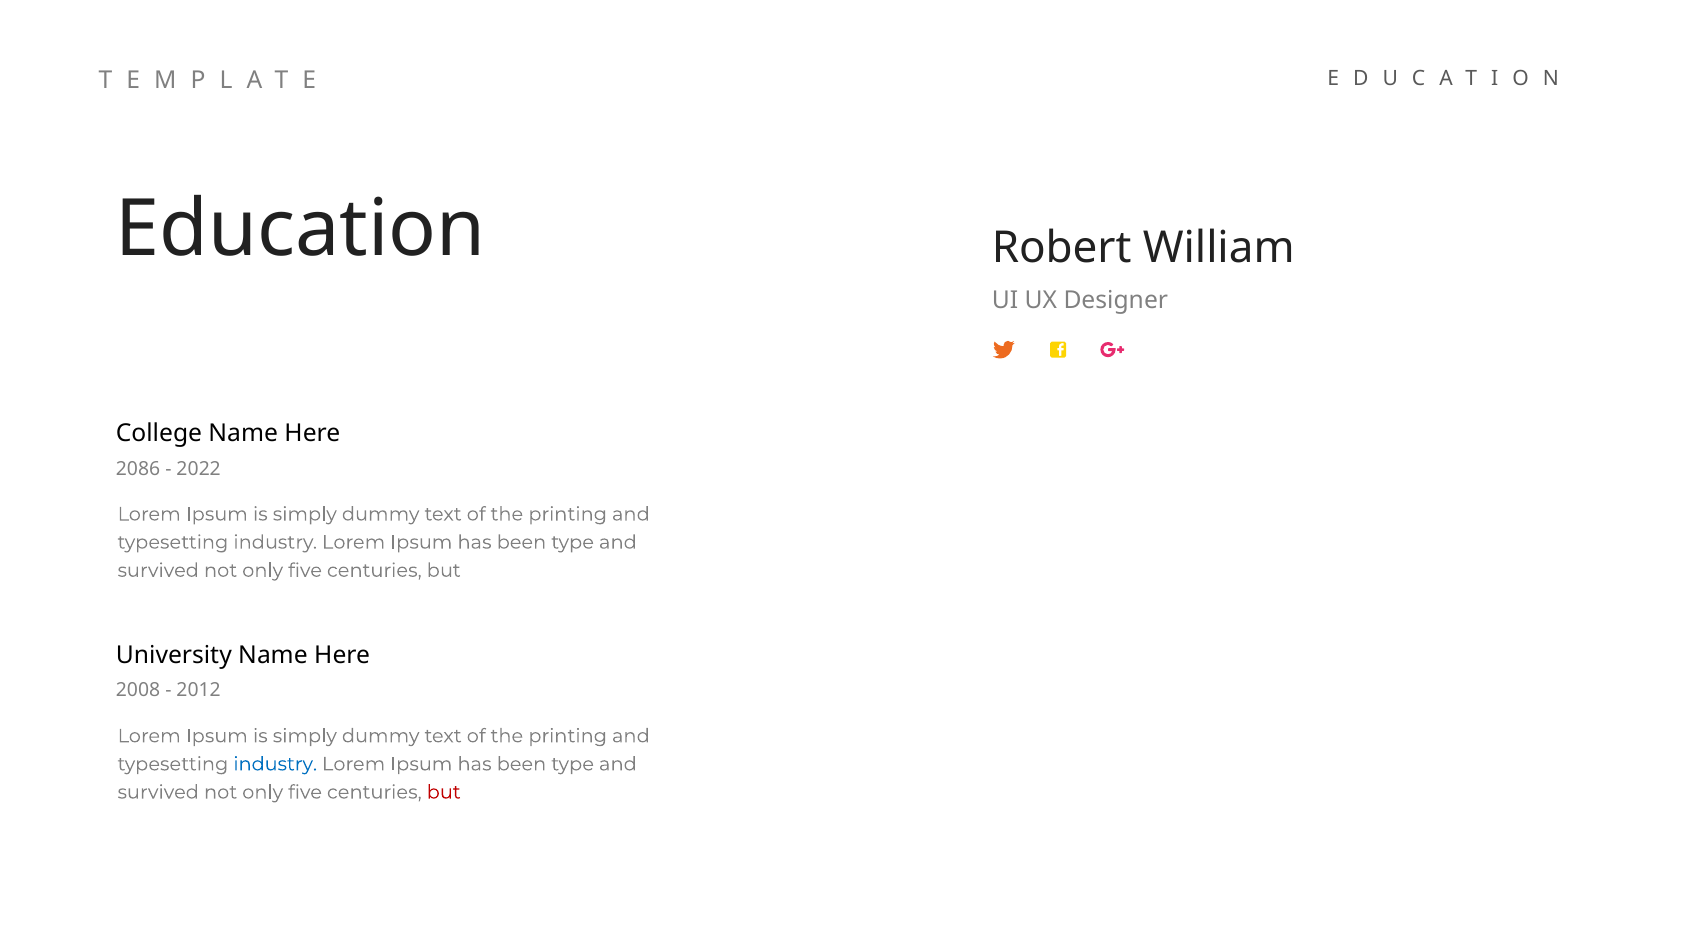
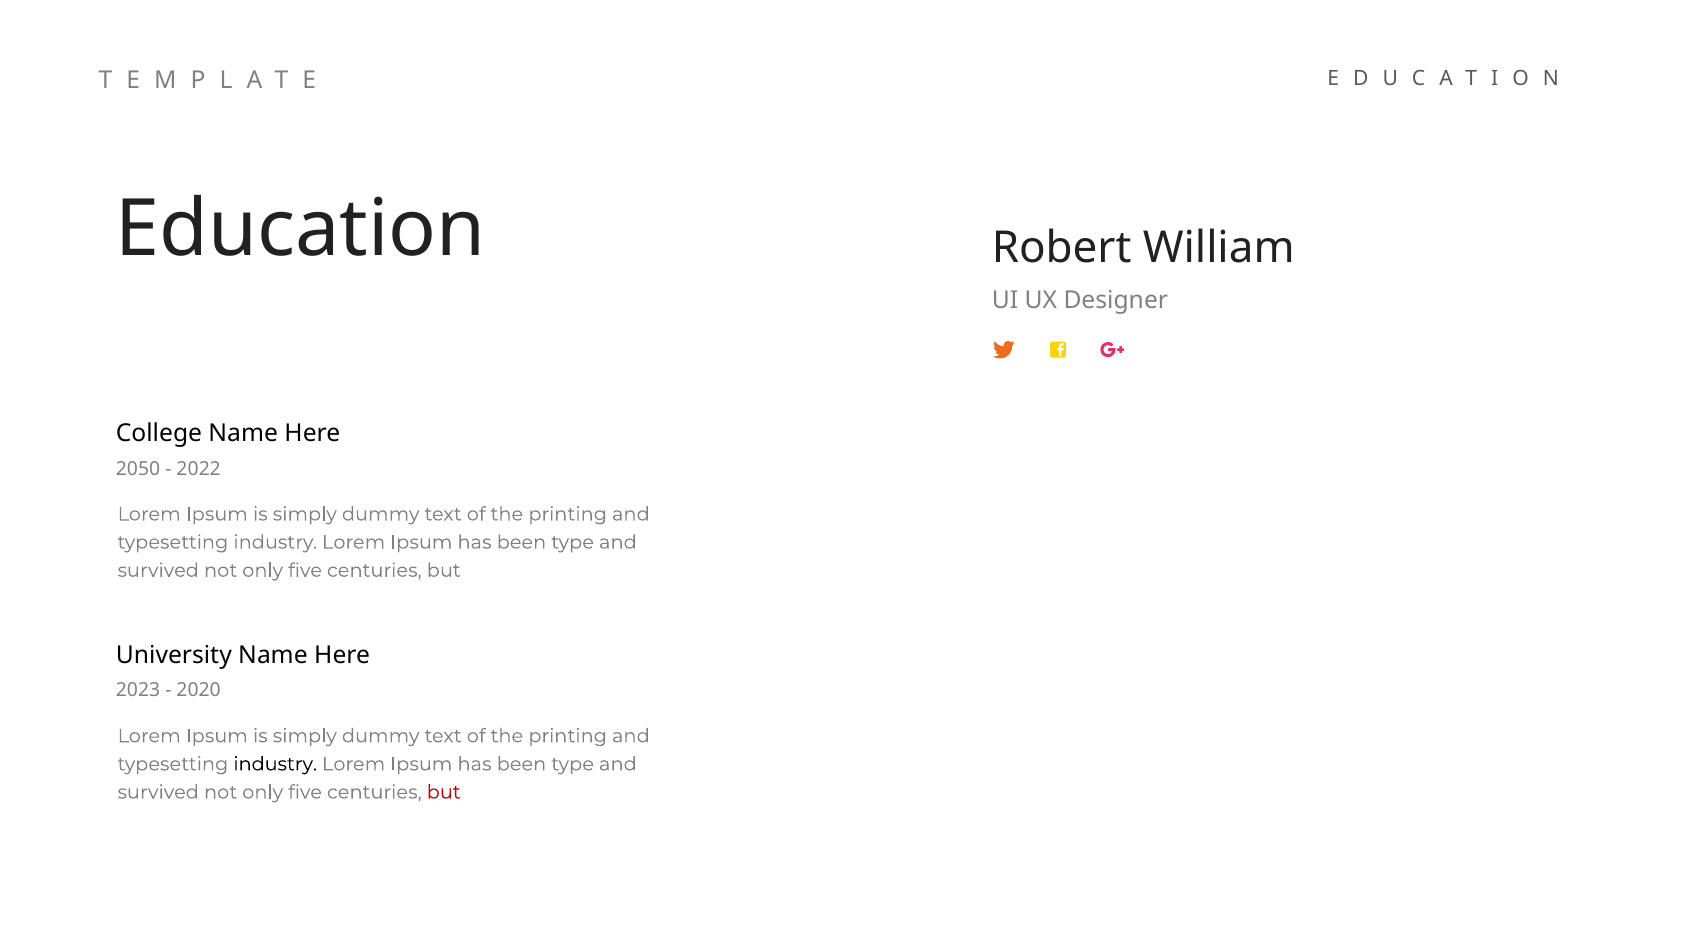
2086: 2086 -> 2050 (138, 469)
2008: 2008 -> 2023 (138, 691)
2012: 2012 -> 2020 (199, 691)
industry colour: blue -> black (275, 764)
